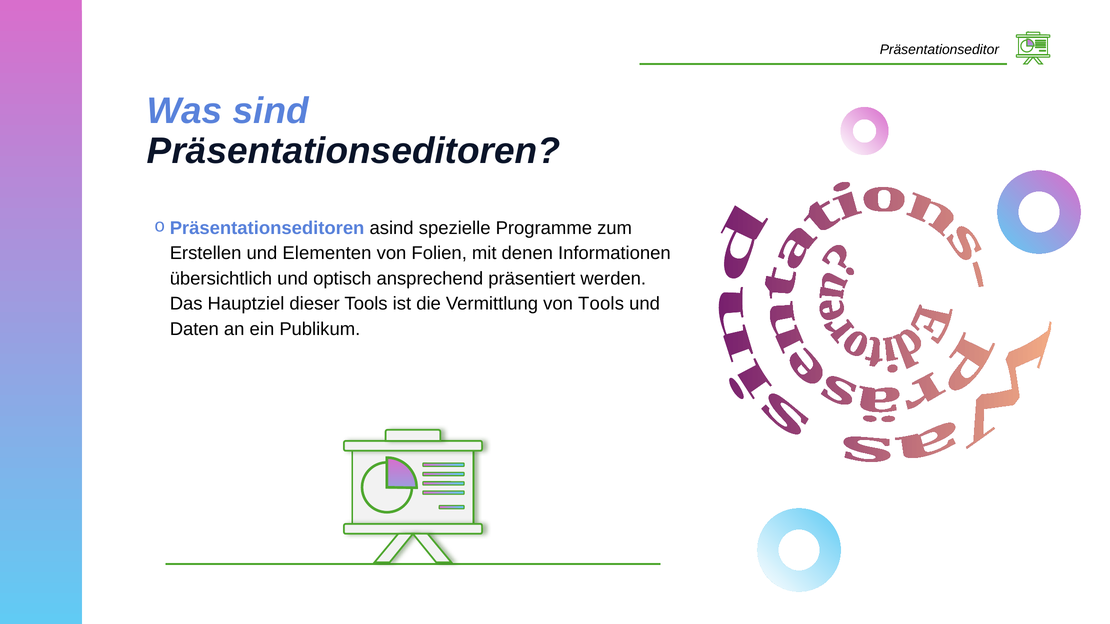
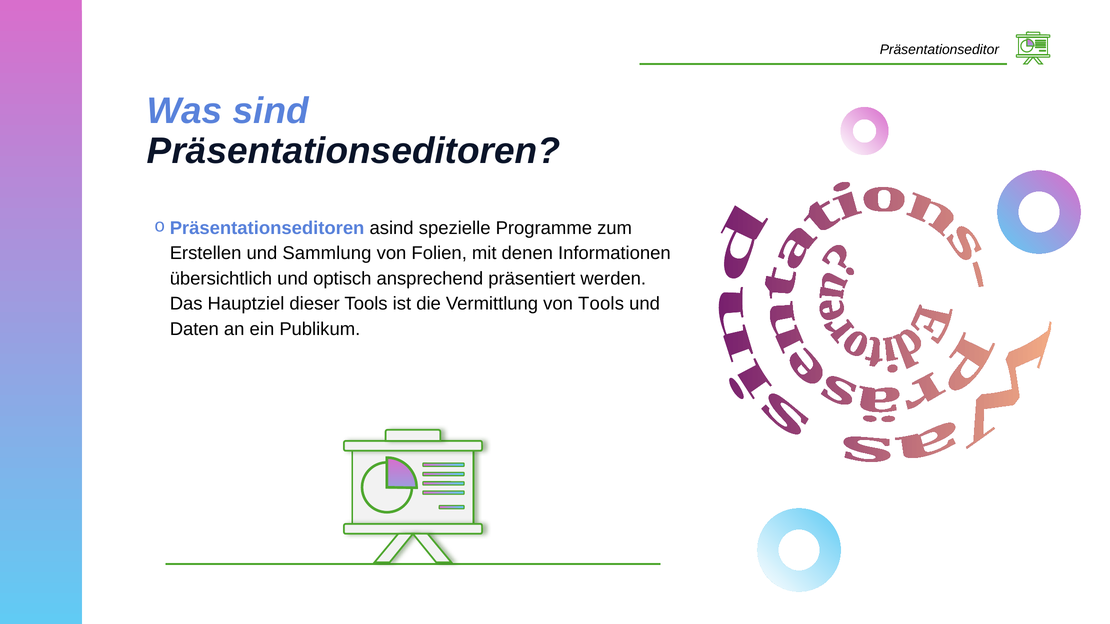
Elementen: Elementen -> Sammlung (327, 253)
